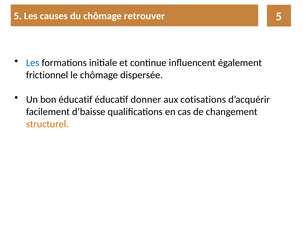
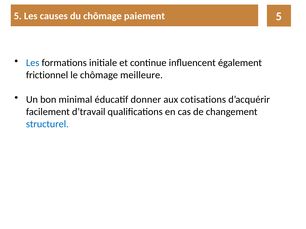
retrouver: retrouver -> paiement (144, 16)
dispersée: dispersée -> meilleure (142, 75)
bon éducatif: éducatif -> minimal (75, 100)
d’baisse: d’baisse -> d’travail (89, 112)
structurel colour: orange -> blue (47, 124)
